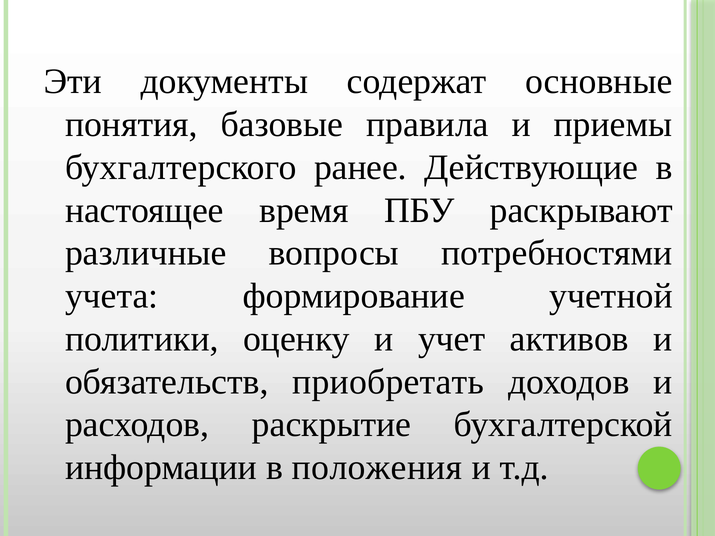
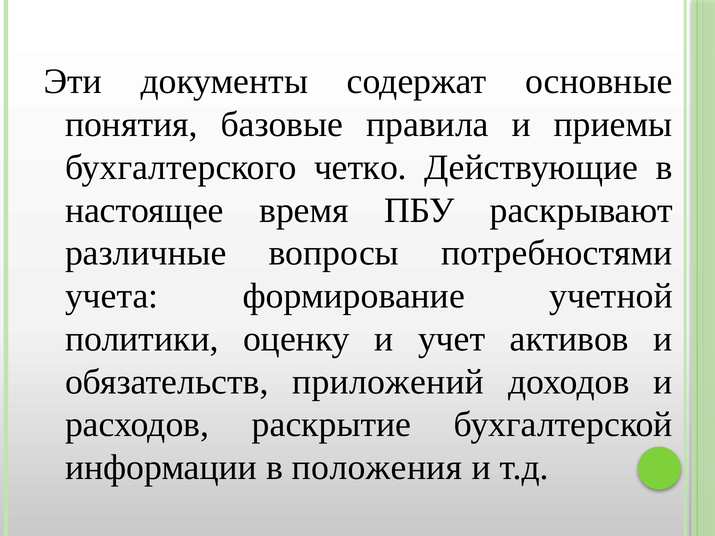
ранее: ранее -> четко (360, 167)
приобретать: приобретать -> приложений (388, 382)
